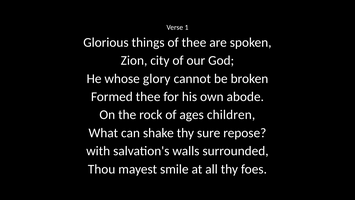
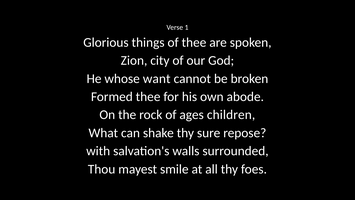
glory: glory -> want (157, 78)
